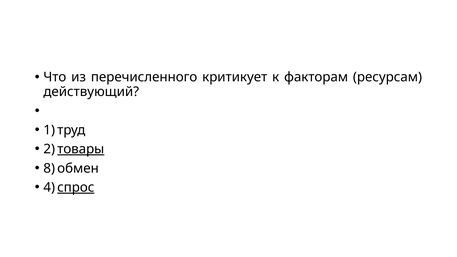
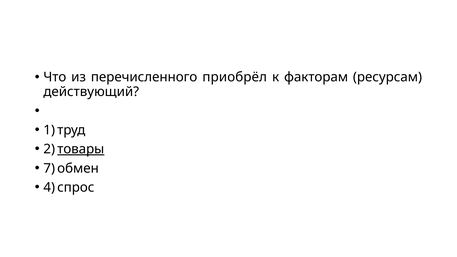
критикует: критикует -> приобрёл (235, 77)
8: 8 -> 7 (49, 168)
спрос underline: present -> none (76, 187)
